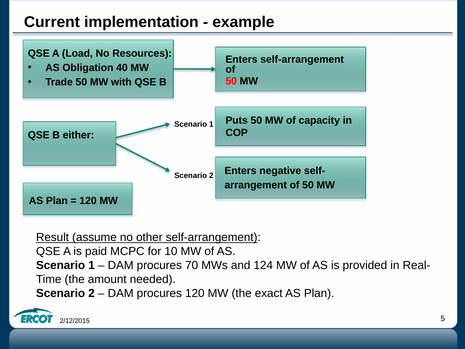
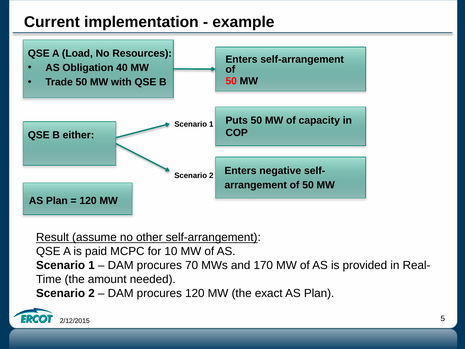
124: 124 -> 170 (263, 265)
